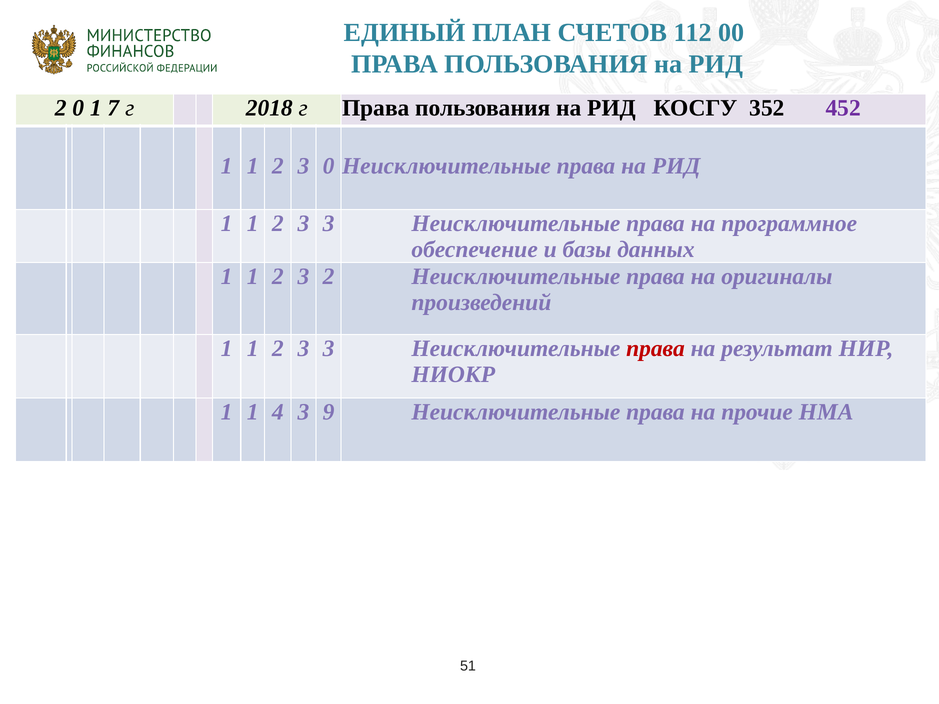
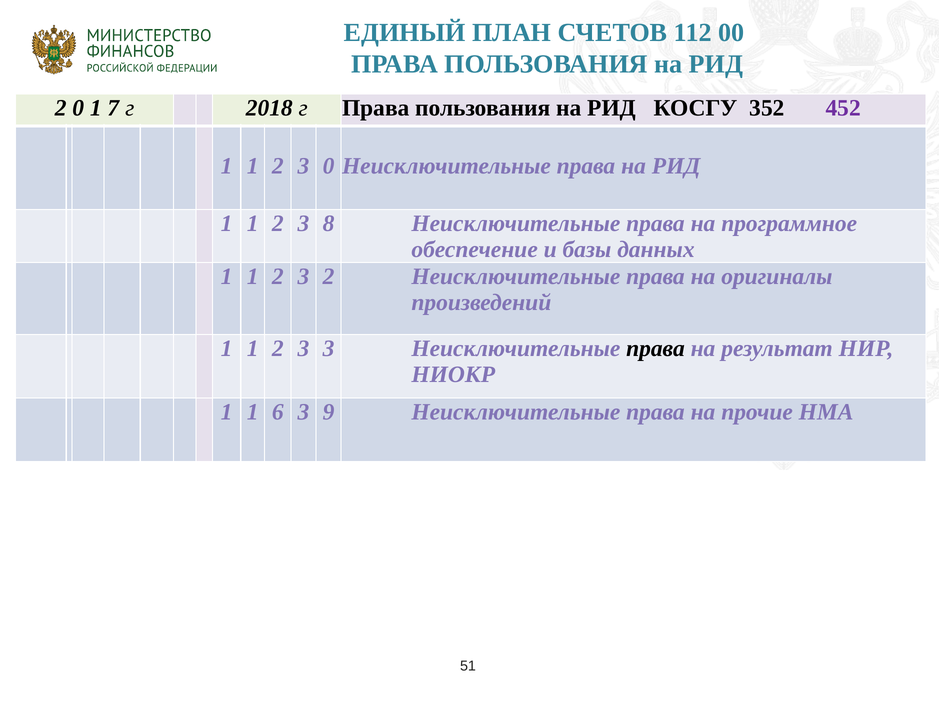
3: 3 -> 8 (329, 224)
права colour: red -> black (655, 349)
4: 4 -> 6 (278, 412)
